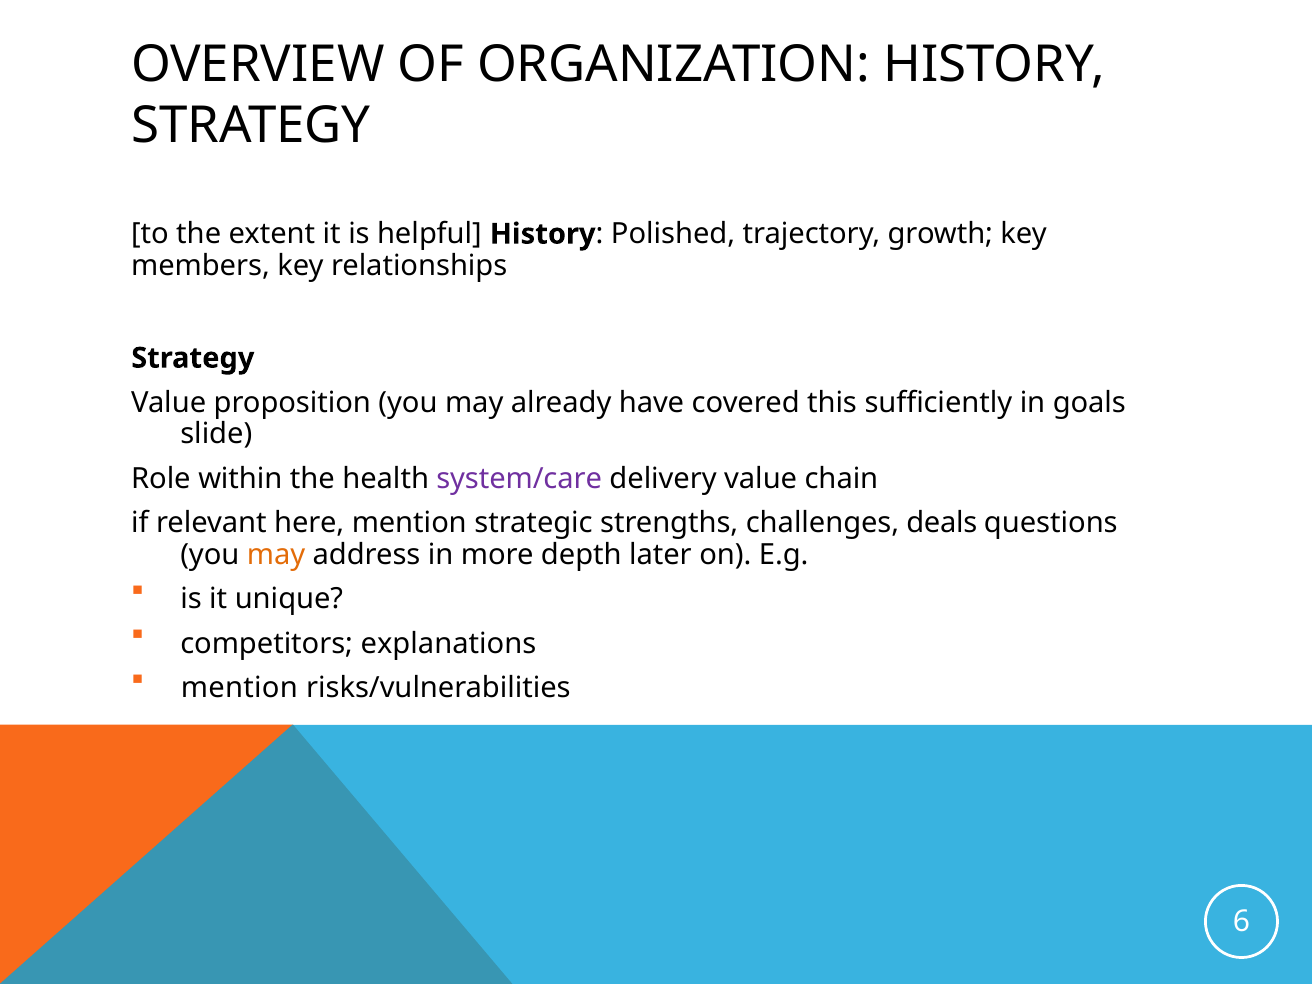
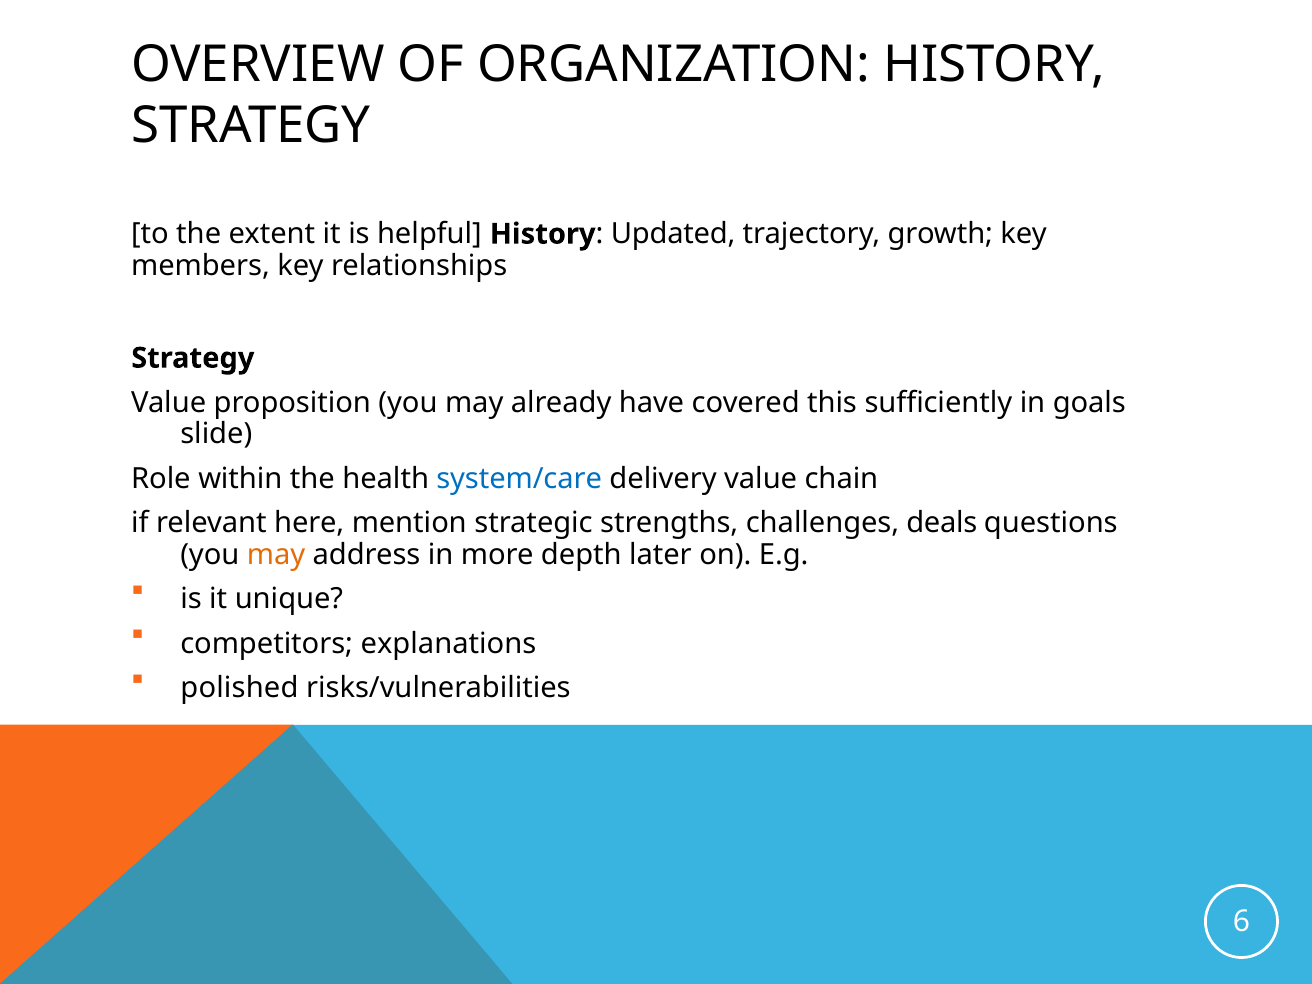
Polished: Polished -> Updated (673, 234)
system/care colour: purple -> blue (519, 479)
mention: mention -> polished (239, 688)
